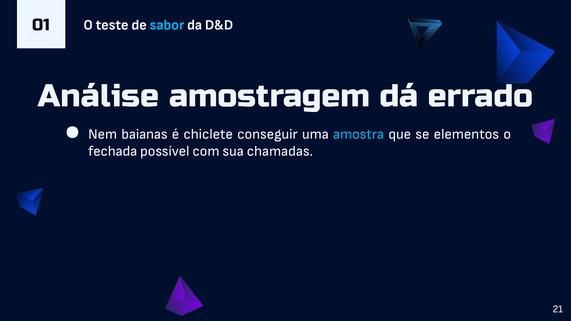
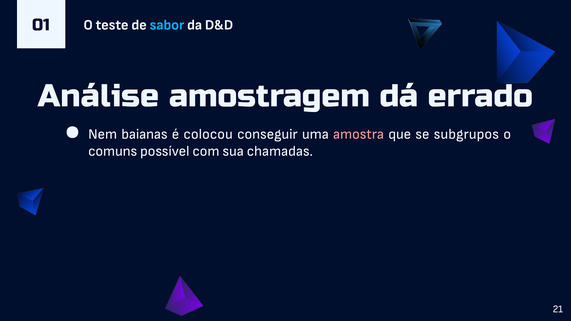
chiclete: chiclete -> colocou (208, 134)
amostra colour: light blue -> pink (359, 134)
elementos: elementos -> subgrupos (466, 134)
fechada: fechada -> comuns (113, 151)
